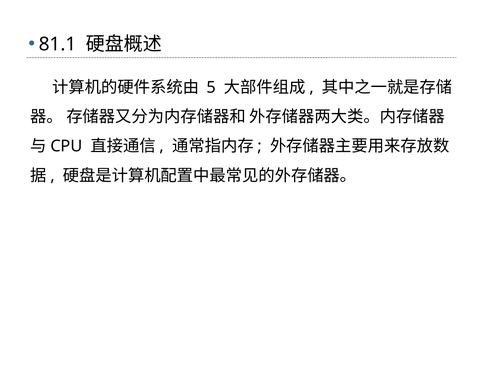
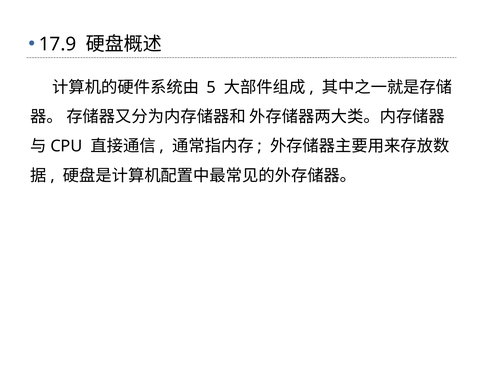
81.1: 81.1 -> 17.9 (58, 44)
